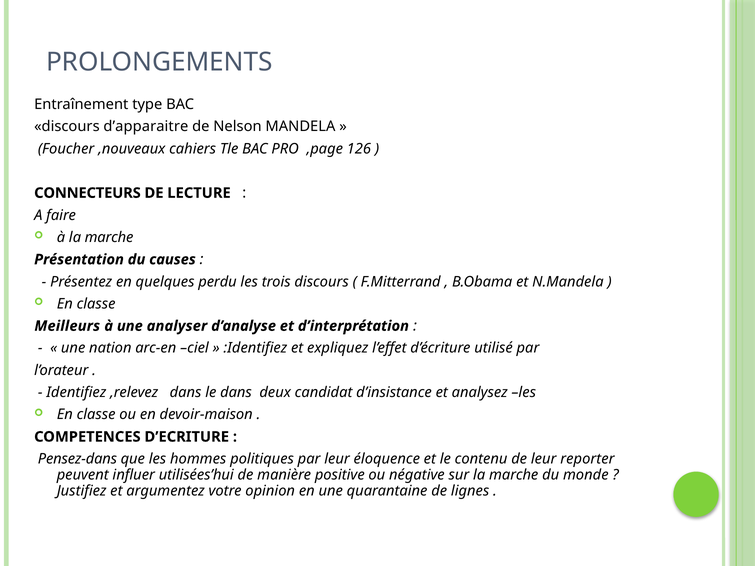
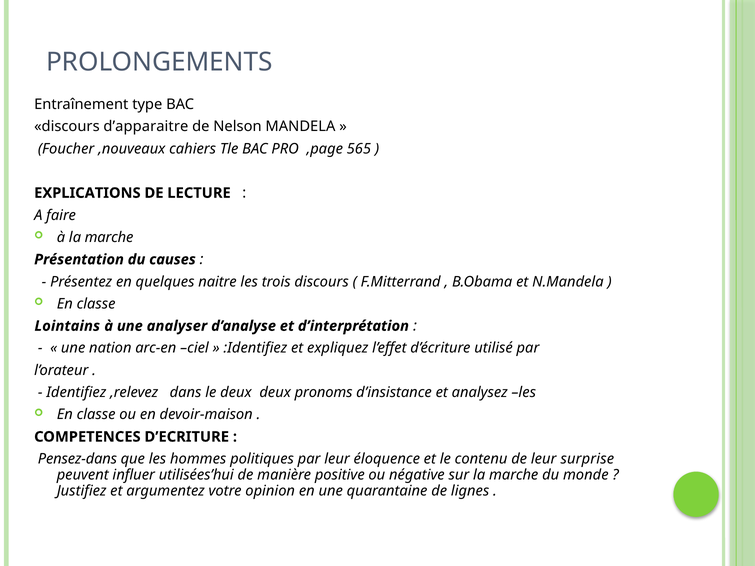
126: 126 -> 565 (359, 149)
CONNECTEURS: CONNECTEURS -> EXPLICATIONS (87, 193)
perdu: perdu -> naitre (218, 282)
Meilleurs: Meilleurs -> Lointains (67, 326)
le dans: dans -> deux (236, 393)
candidat: candidat -> pronoms (324, 393)
reporter: reporter -> surprise (587, 459)
